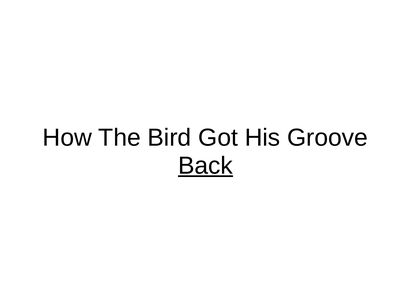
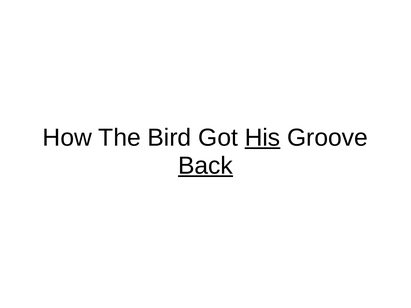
His underline: none -> present (263, 138)
